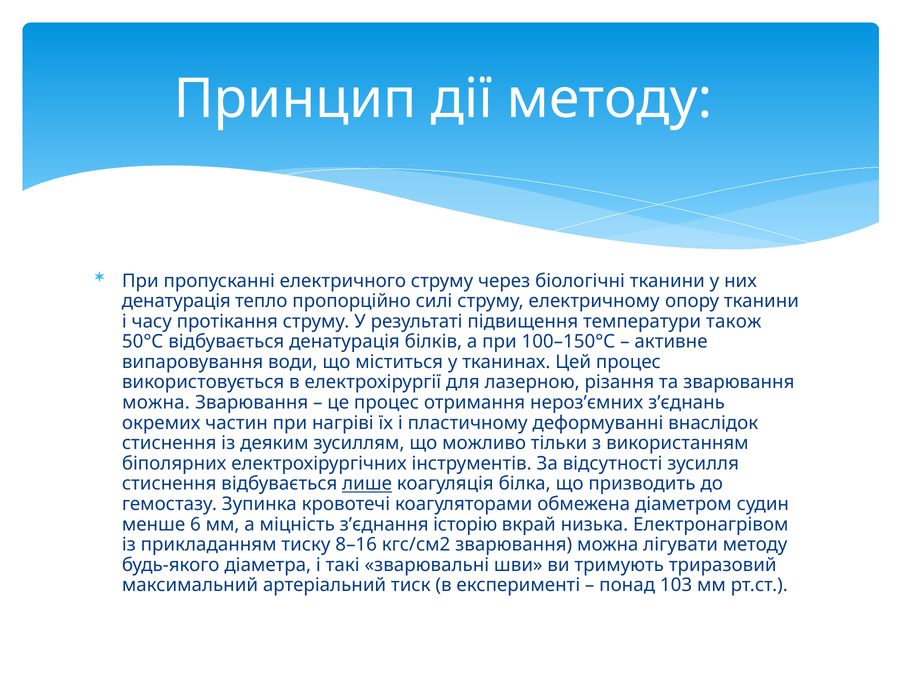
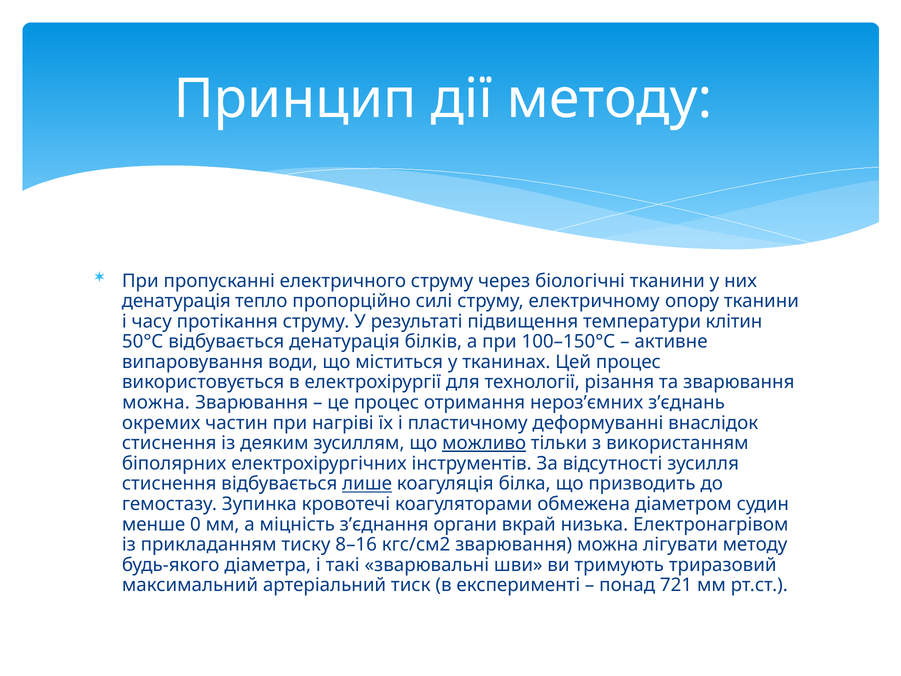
також: також -> клітин (734, 321)
лазерною: лазерною -> технології (532, 382)
можливо underline: none -> present (484, 443)
6: 6 -> 0 (195, 524)
історію: історію -> органи (465, 524)
103: 103 -> 721 (676, 585)
